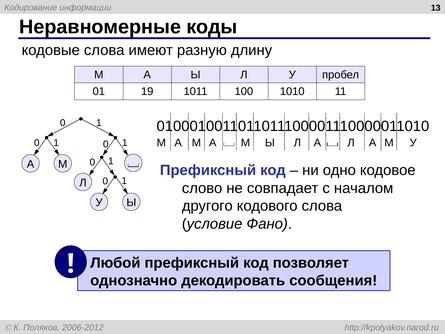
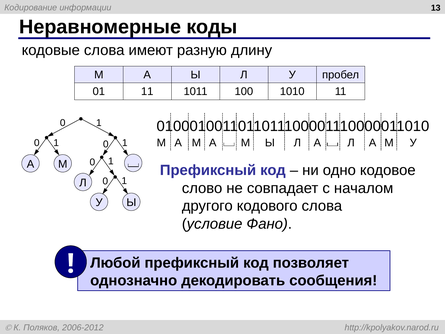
01 19: 19 -> 11 (147, 92)
